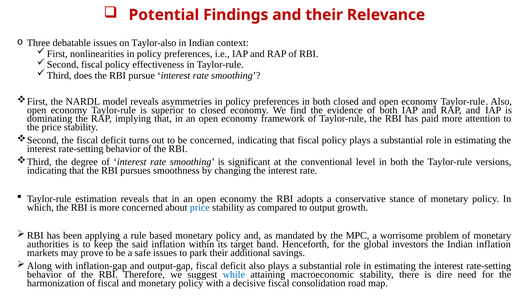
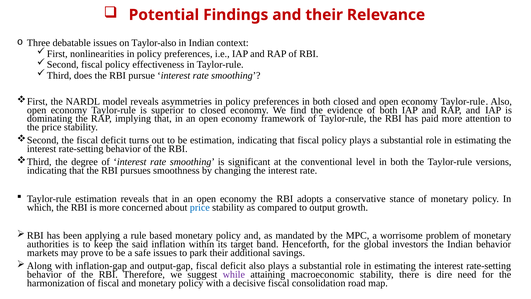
be concerned: concerned -> estimation (212, 140)
Indian inflation: inflation -> behavior (494, 244)
while colour: blue -> purple (234, 274)
